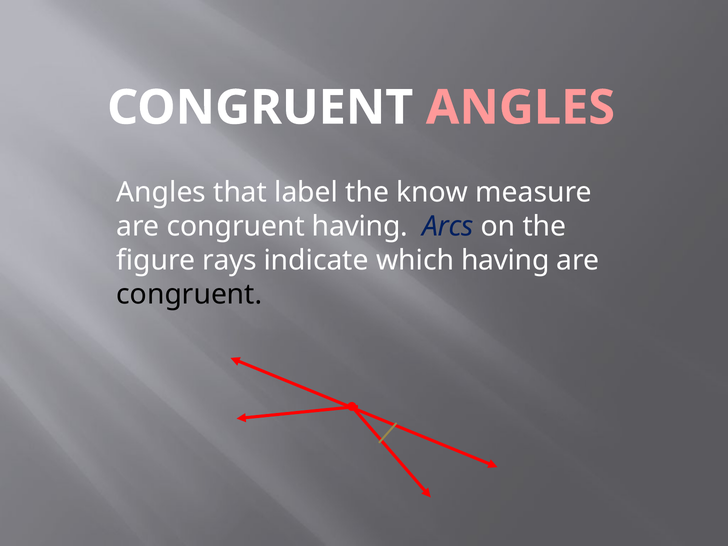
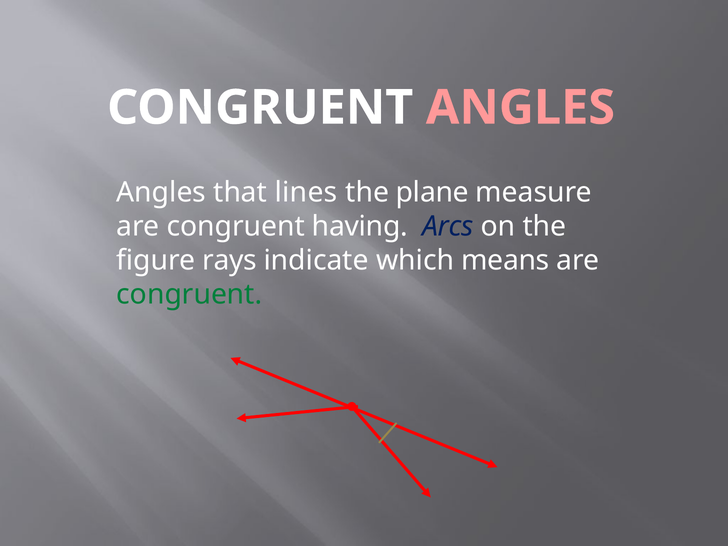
label: label -> lines (306, 192)
know: know -> plane (432, 192)
which having: having -> means (505, 260)
congruent colour: black -> green (189, 294)
